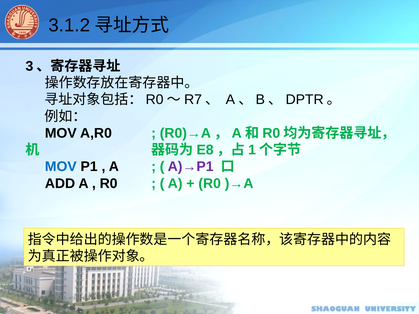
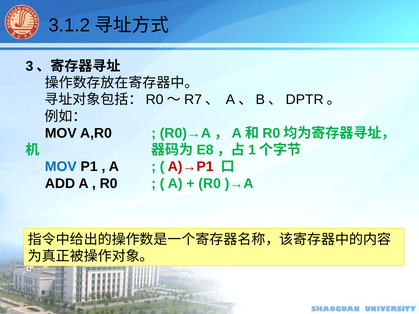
A)→P1 colour: purple -> red (191, 167)
